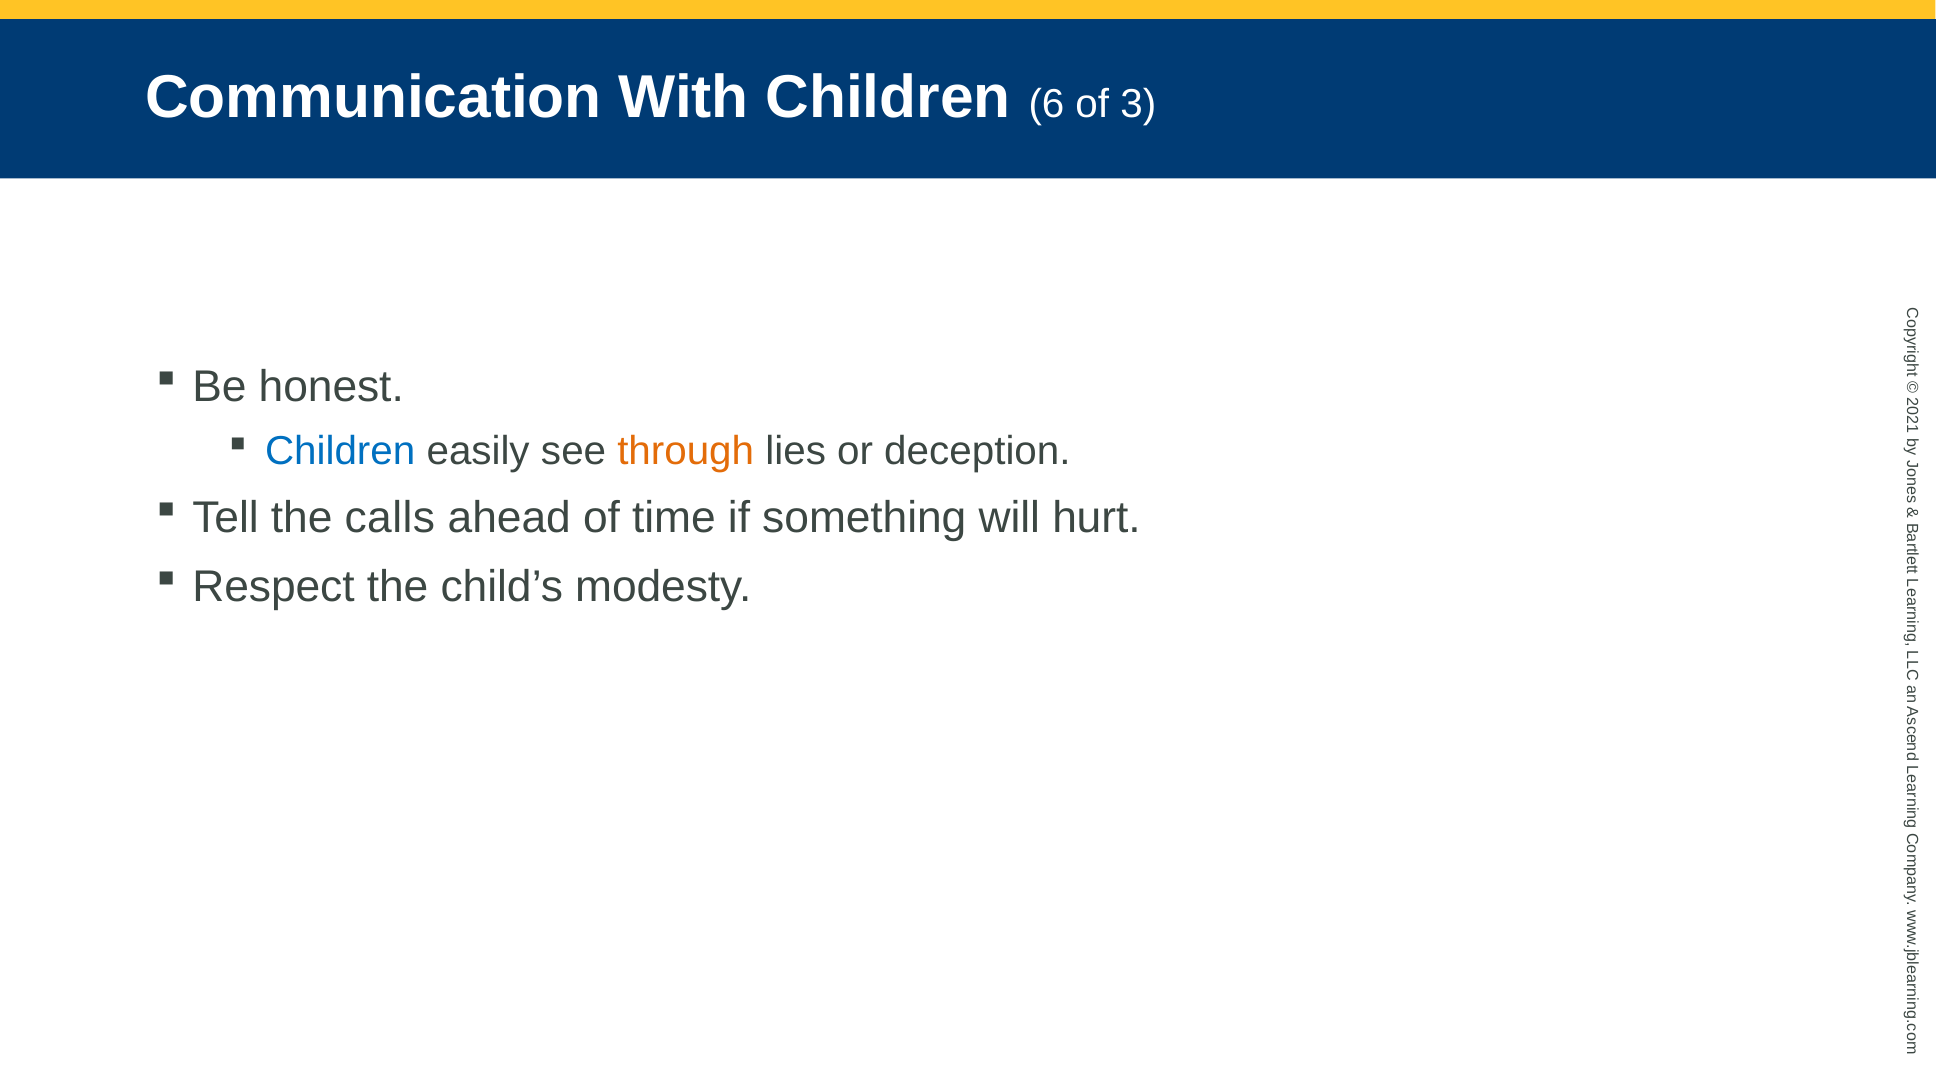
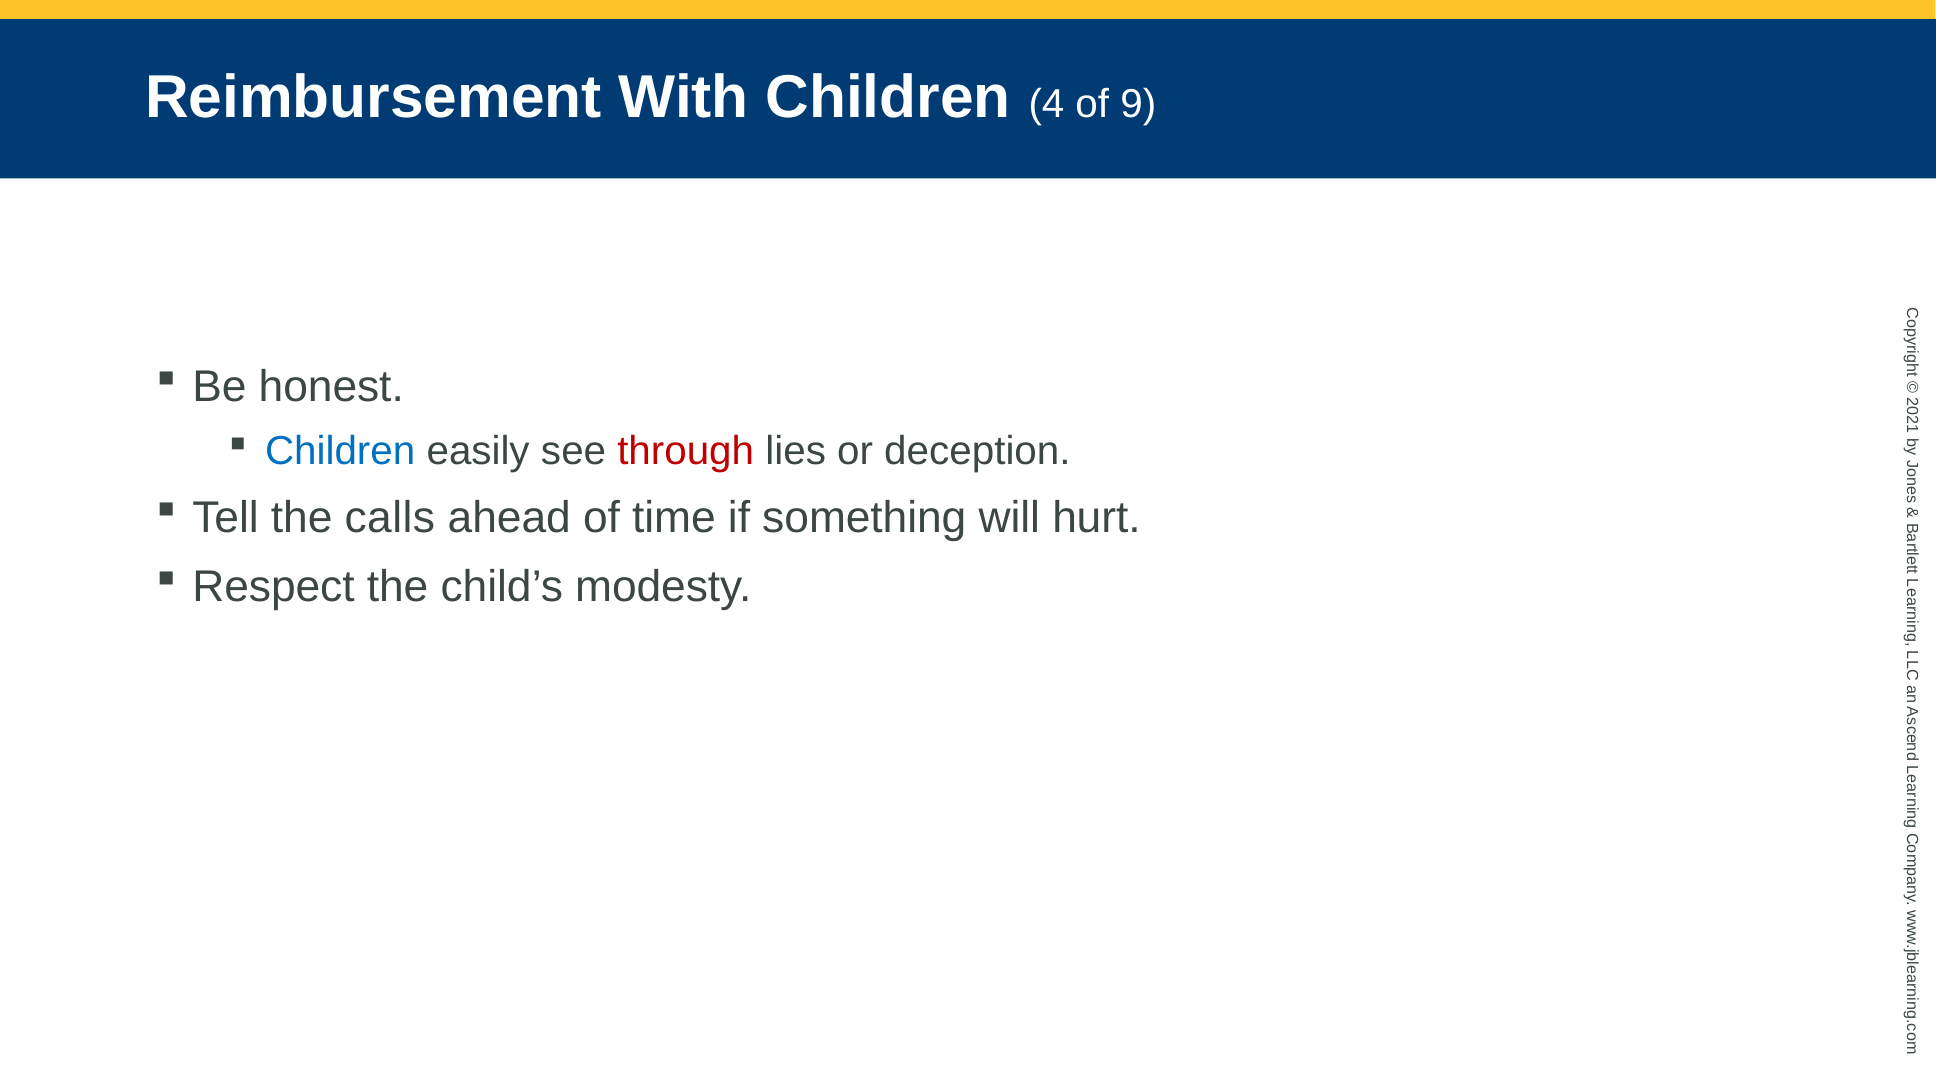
Communication: Communication -> Reimbursement (373, 97)
6: 6 -> 4 (1046, 104)
3: 3 -> 9 (1138, 104)
through colour: orange -> red (686, 452)
